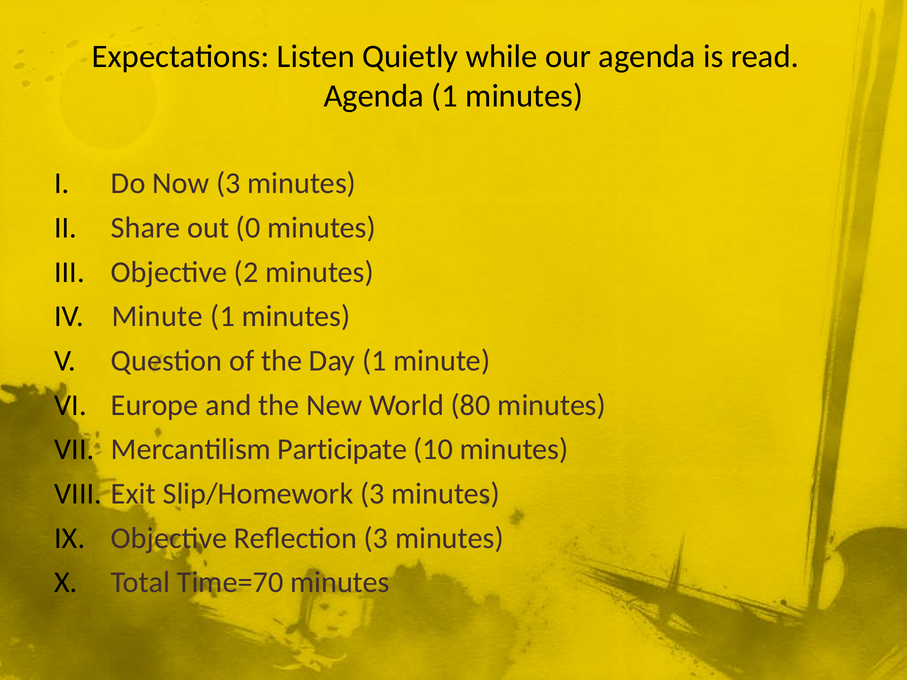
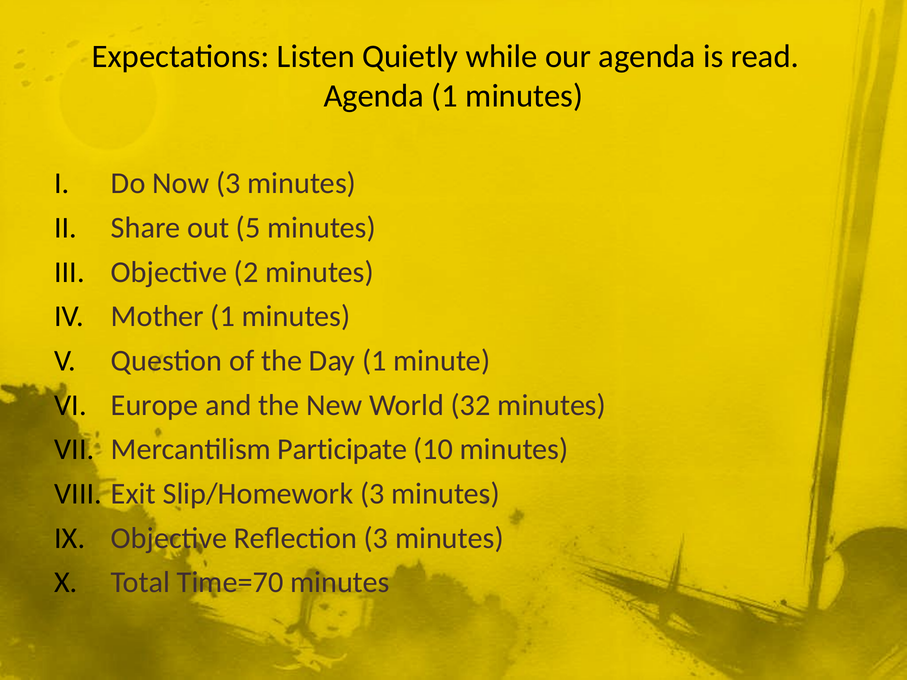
0: 0 -> 5 (248, 228)
Minute: Minute -> Mother (157, 317)
80: 80 -> 32 (471, 405)
